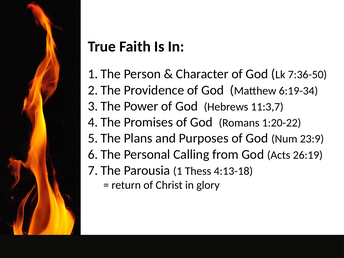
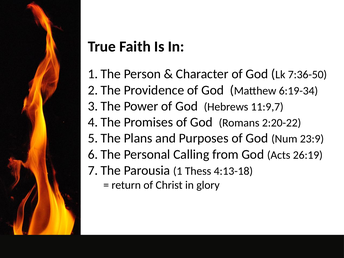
11:3,7: 11:3,7 -> 11:9,7 (267, 107)
1:20-22: 1:20-22 -> 2:20-22 (282, 123)
